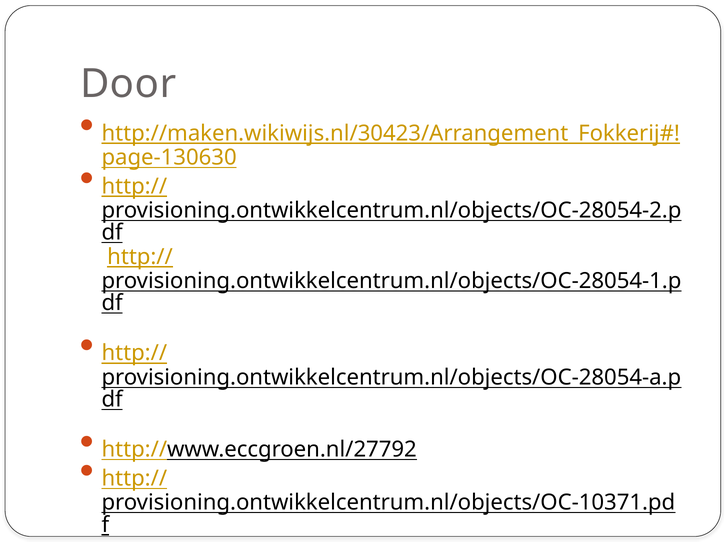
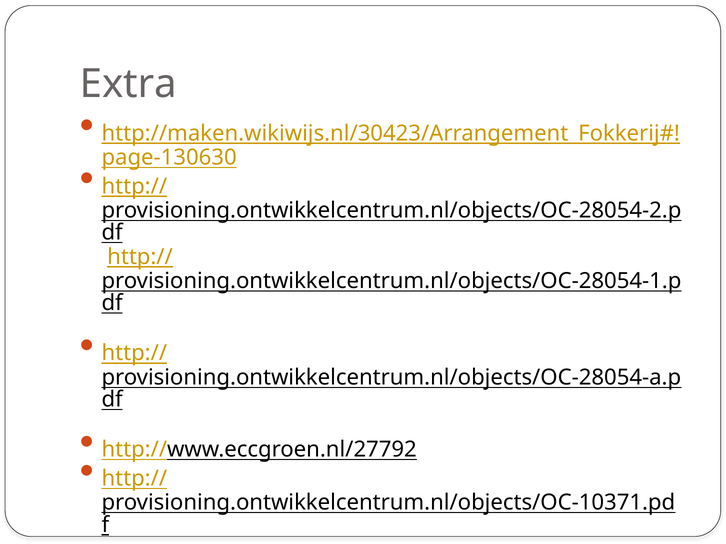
Door: Door -> Extra (128, 84)
